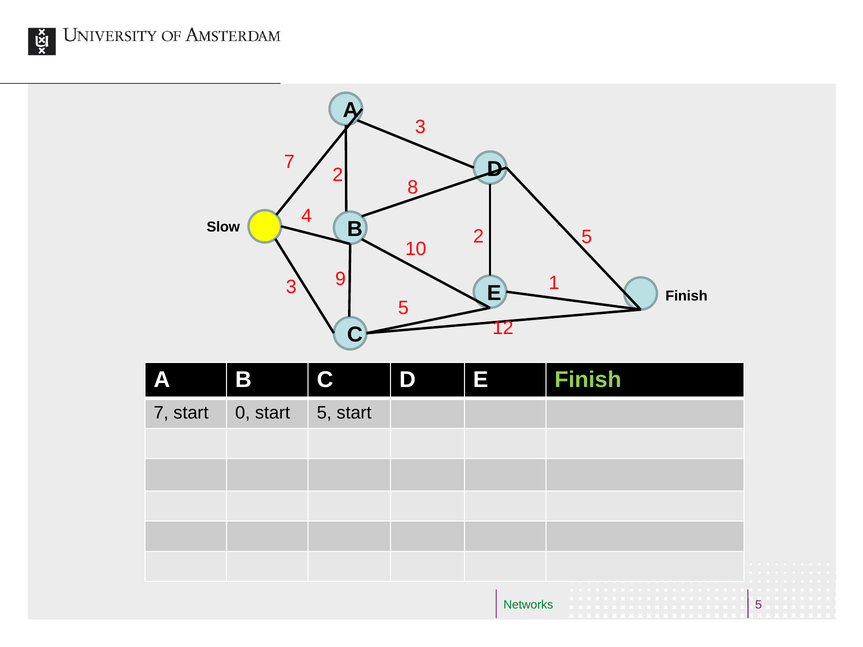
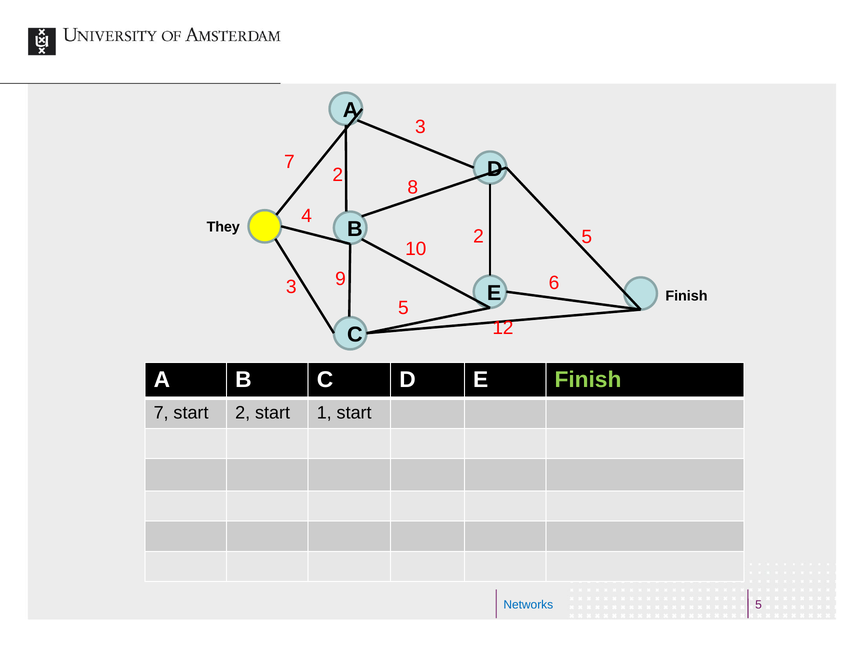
Slow: Slow -> They (223, 227)
1: 1 -> 6 (554, 283)
start 0: 0 -> 2 (243, 413)
start 5: 5 -> 1 (324, 413)
Networks colour: green -> blue (528, 605)
